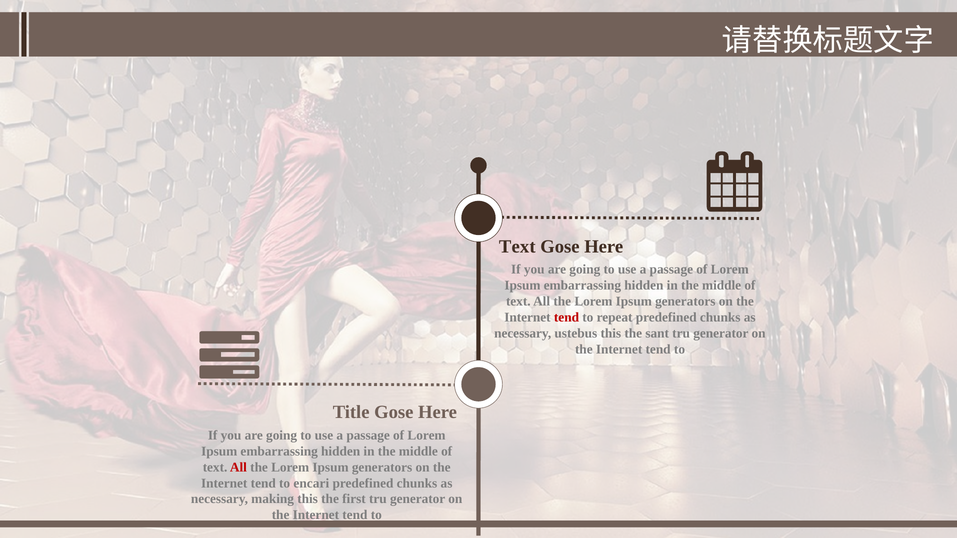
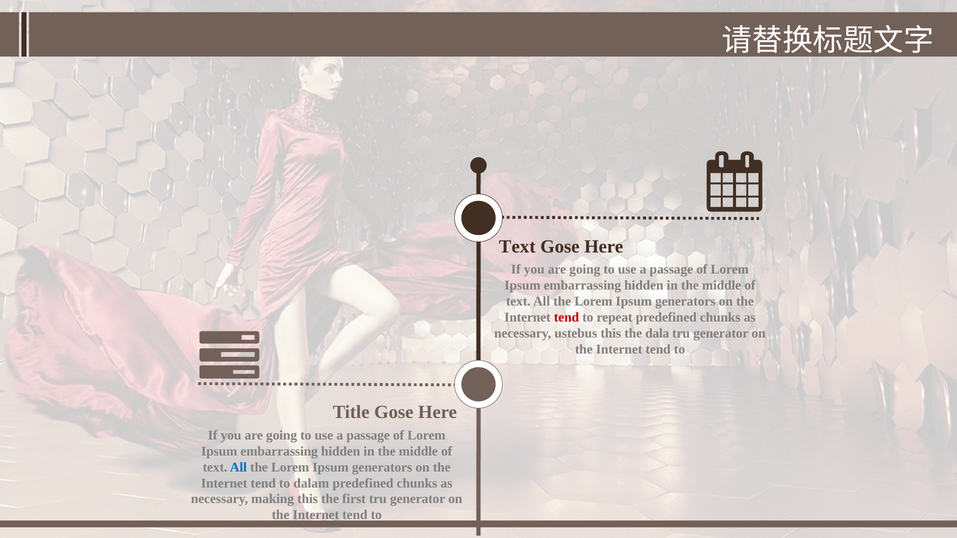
sant: sant -> dala (657, 333)
All colour: red -> blue (238, 467)
encari: encari -> dalam (311, 483)
